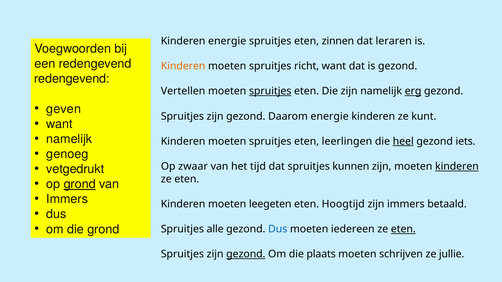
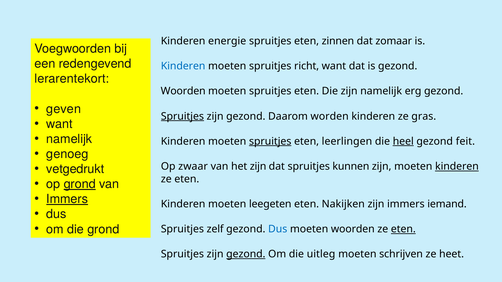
leraren: leraren -> zomaar (394, 41)
Kinderen colour: orange -> blue (183, 66)
redengevend: redengevend -> lerarentekort (72, 79)
Vertellen: Vertellen -> Woorden (183, 91)
spruitjes underline: present -> none (270, 91)
erg underline: present -> none (413, 91)
Spruitjes underline: none -> present (182, 116)
Daarom energie: energie -> worden (330, 116)
kunt: kunt -> gras (424, 116)
spruitjes underline: none -> present (270, 141)
iets: iets -> feit (465, 141)
het tijd: tijd -> zijn (258, 167)
Immers underline: none -> present (67, 199)
Hoogtijd: Hoogtijd -> Nakijken (343, 204)
betaald: betaald -> iemand (447, 204)
alle: alle -> zelf (215, 229)
moeten iedereen: iedereen -> woorden (353, 229)
plaats: plaats -> uitleg (321, 254)
jullie: jullie -> heet (452, 254)
